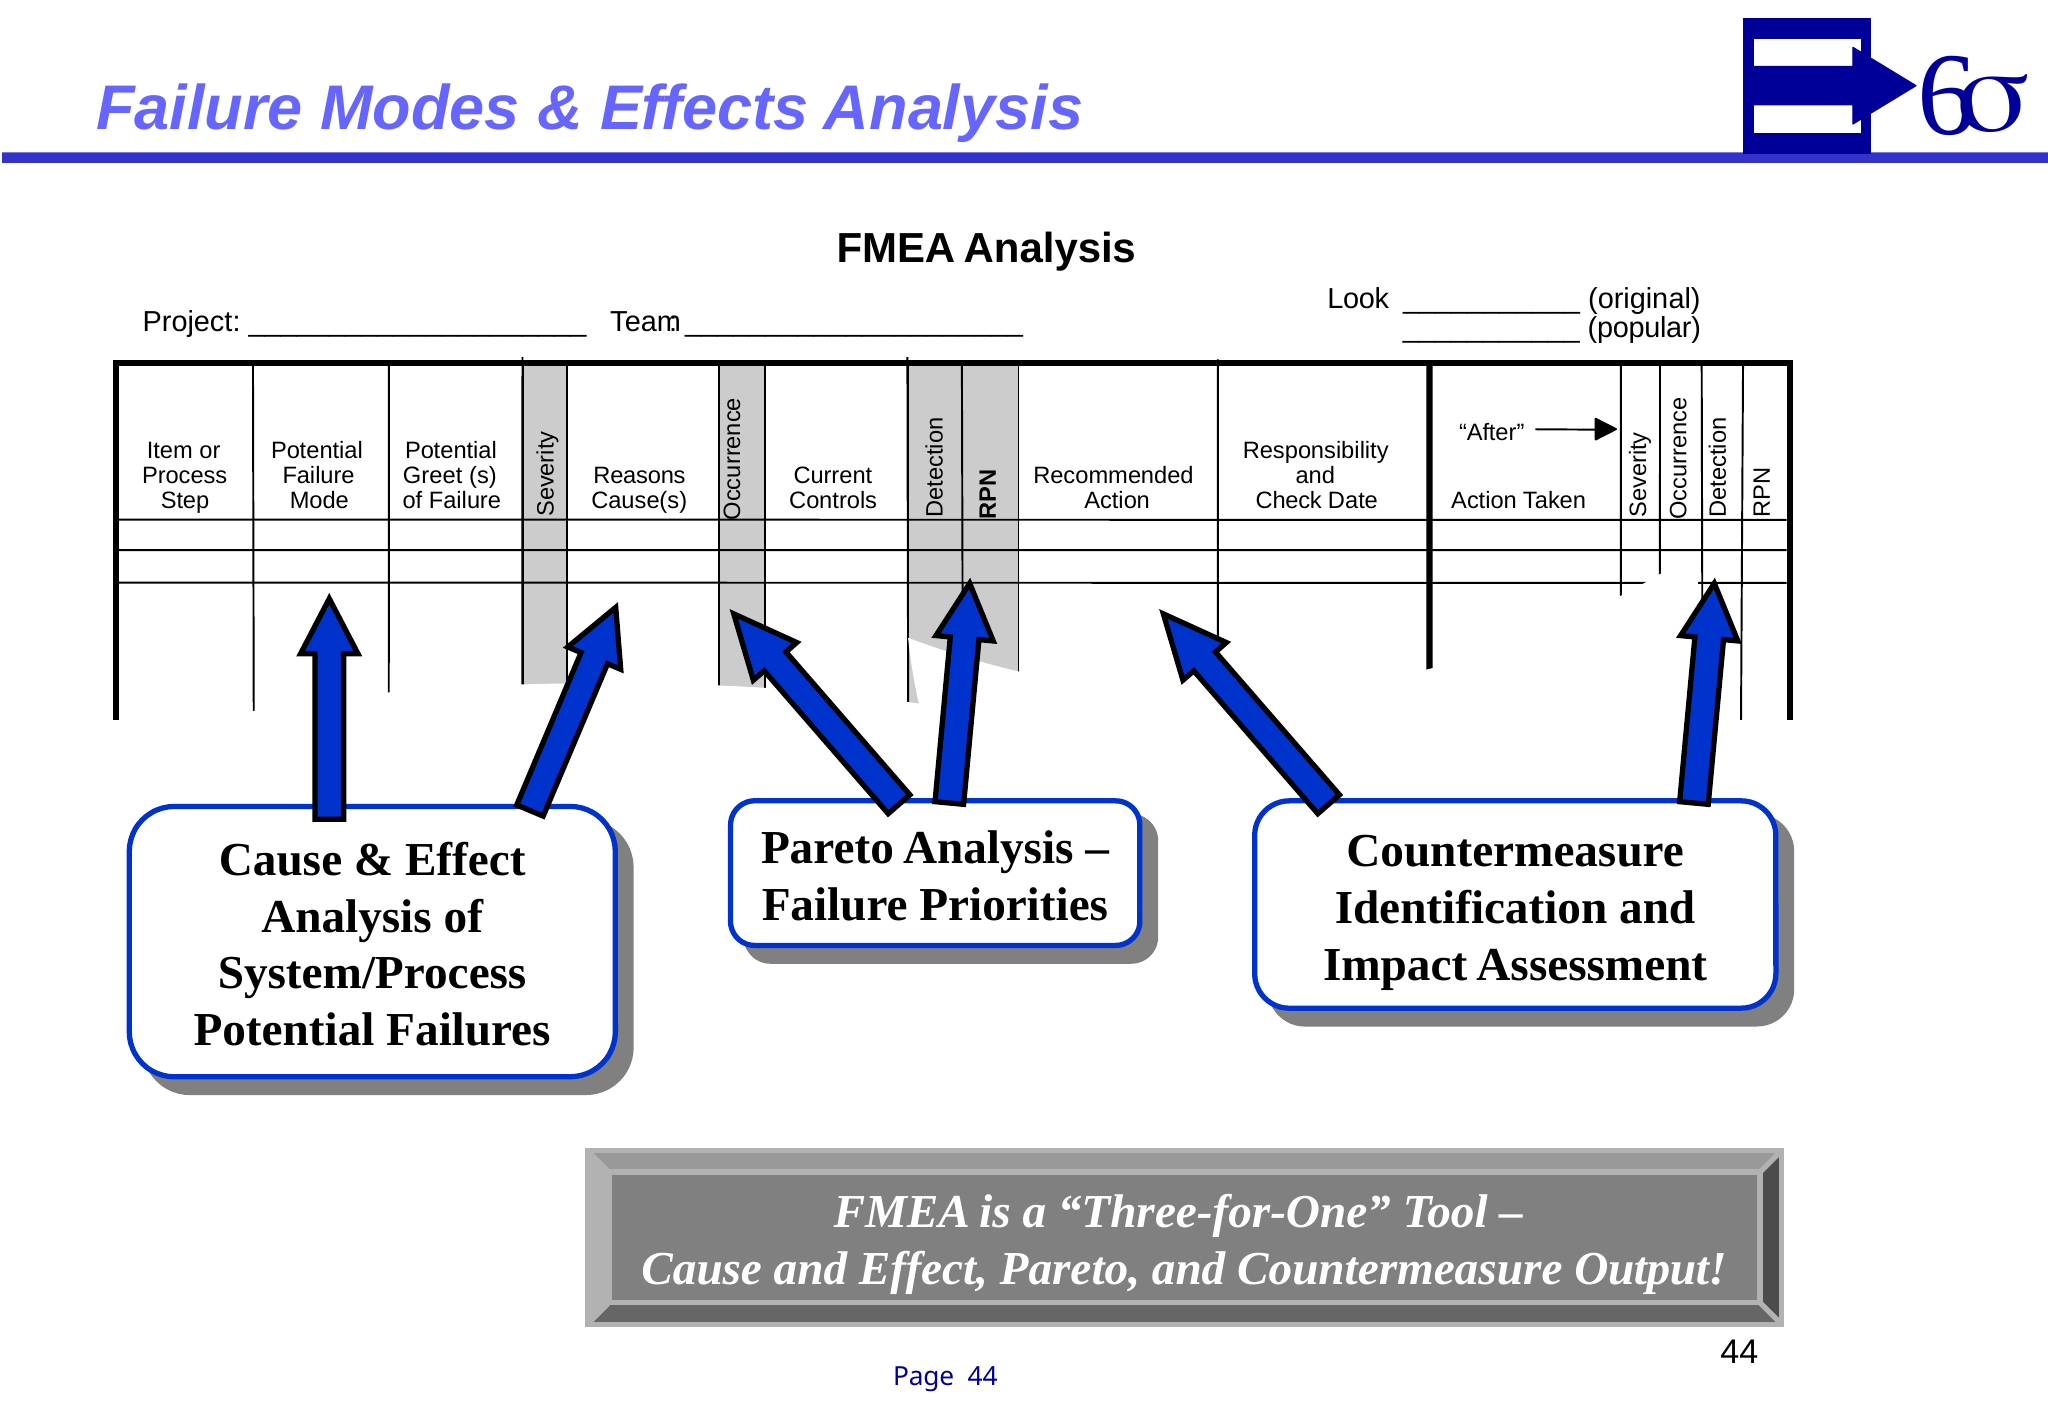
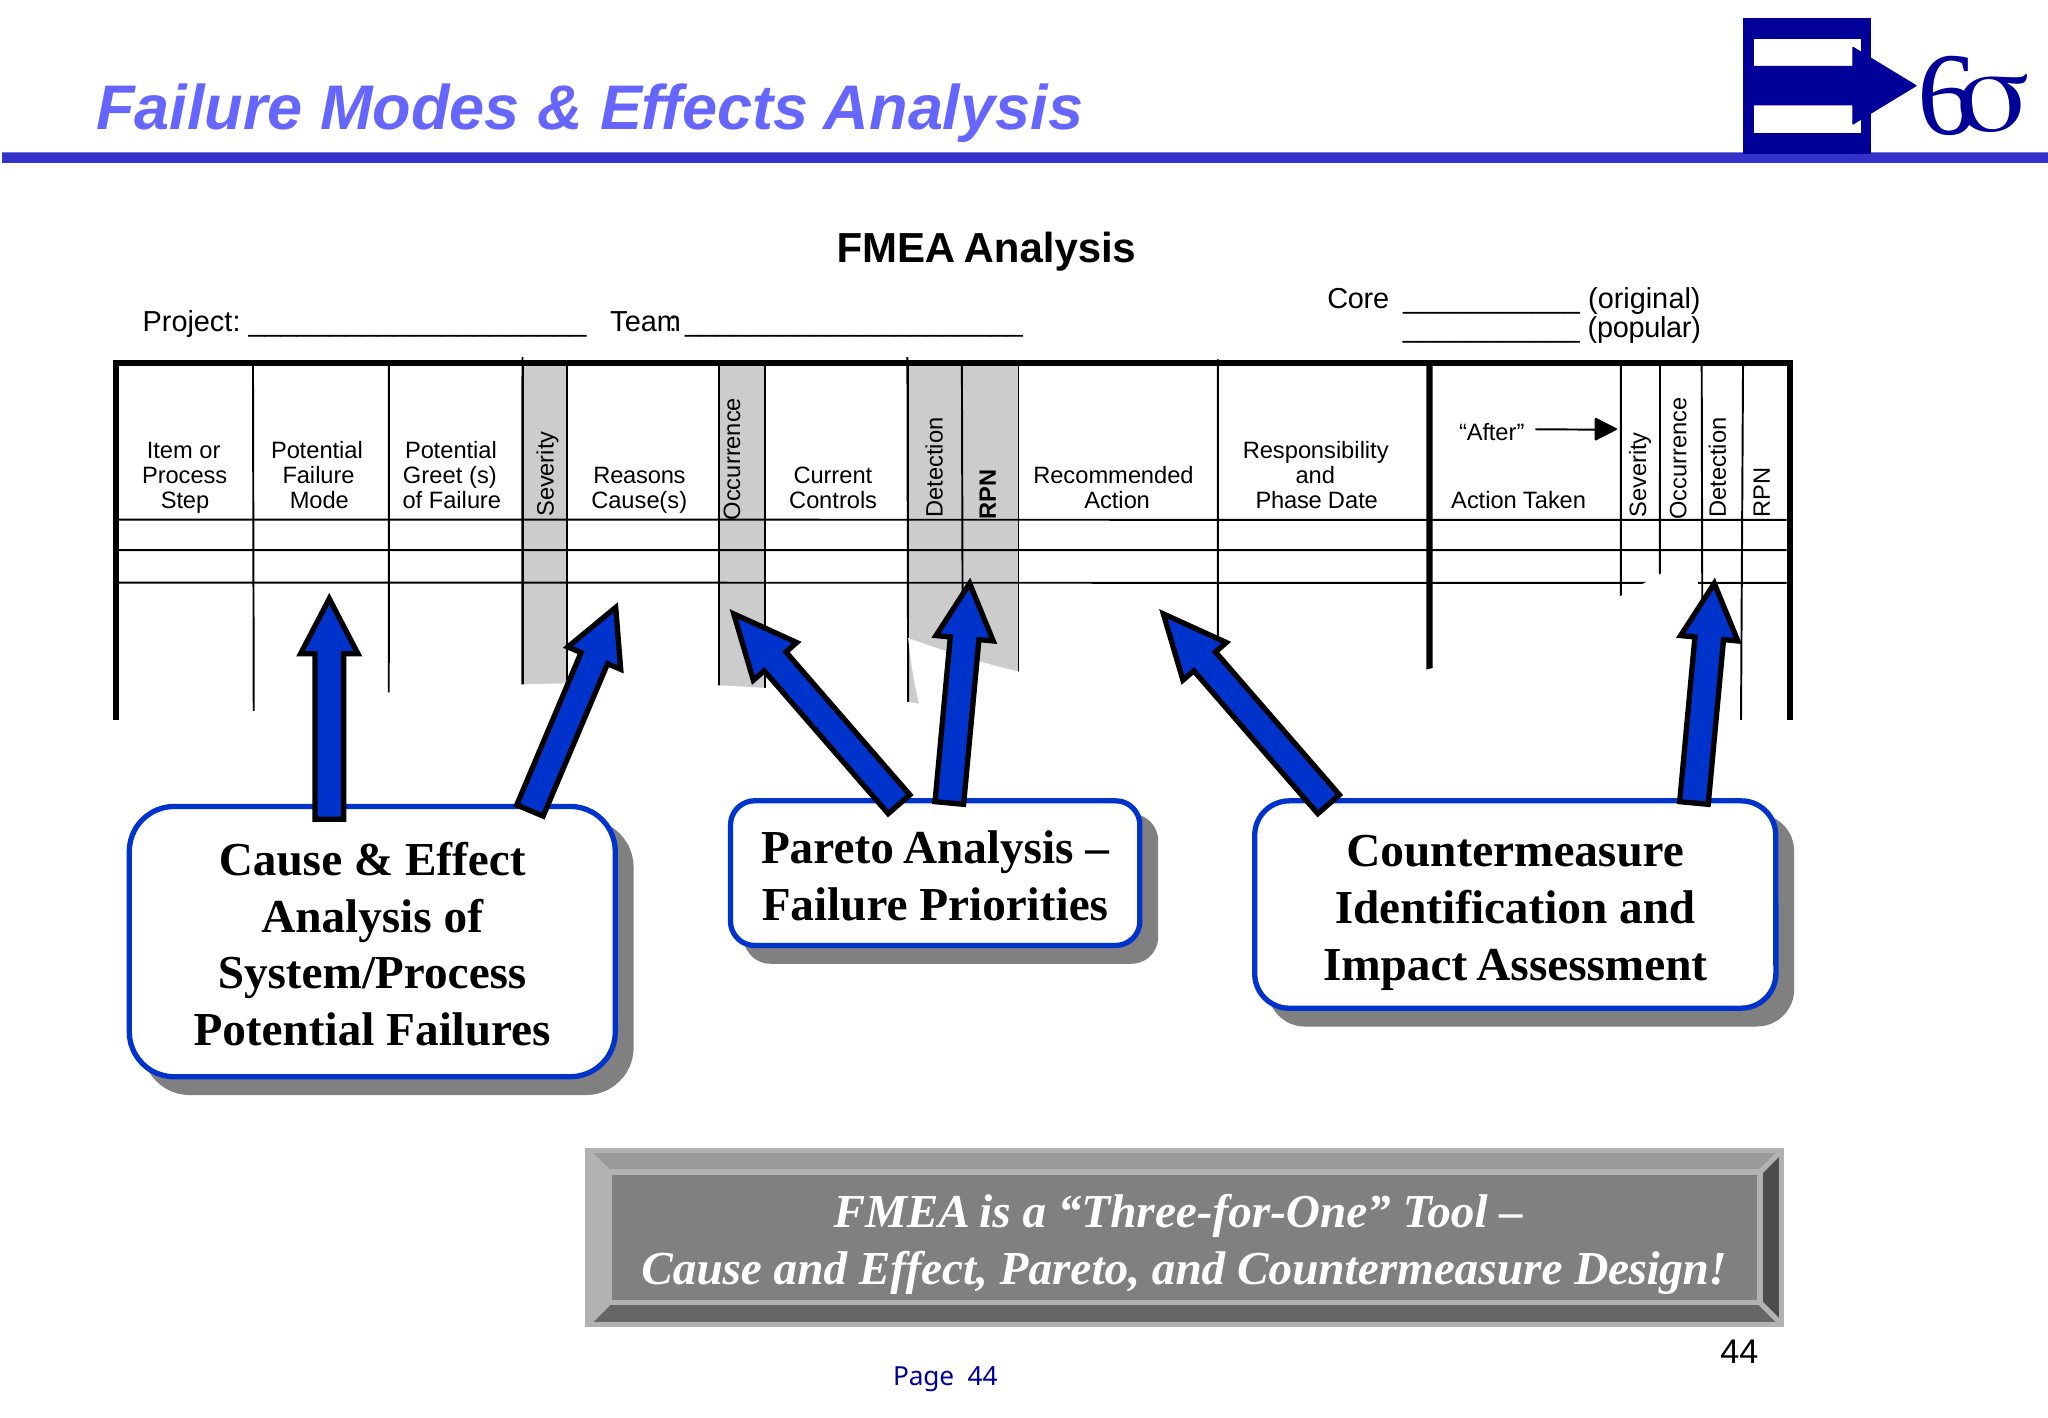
Look: Look -> Core (1358, 299)
Check: Check -> Phase (1289, 500)
Output: Output -> Design (1651, 1269)
